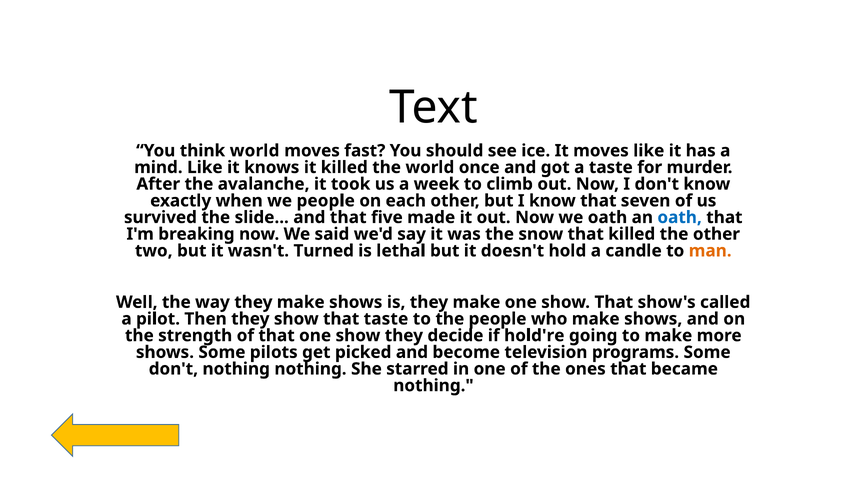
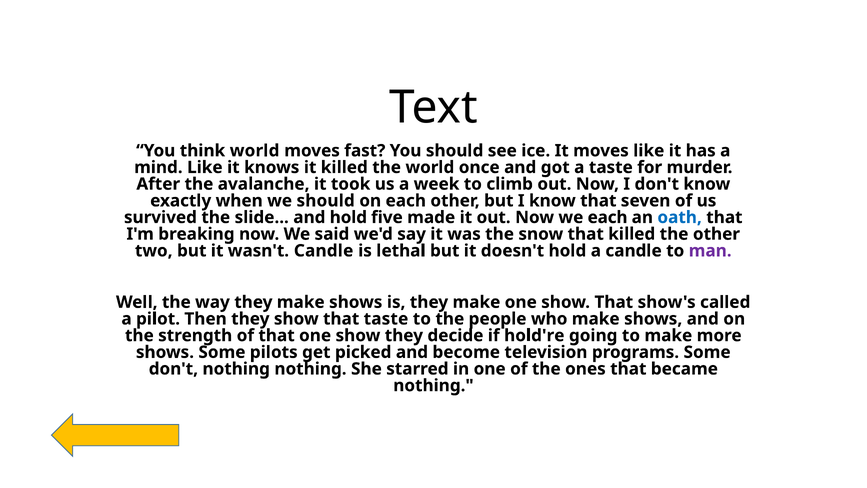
we people: people -> should (326, 201)
and that: that -> hold (348, 217)
we oath: oath -> each (608, 217)
wasn't Turned: Turned -> Candle (324, 251)
man colour: orange -> purple (710, 251)
